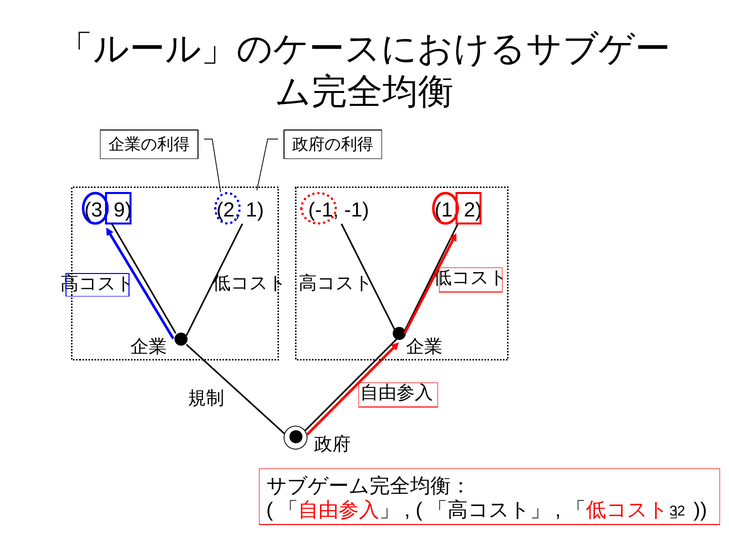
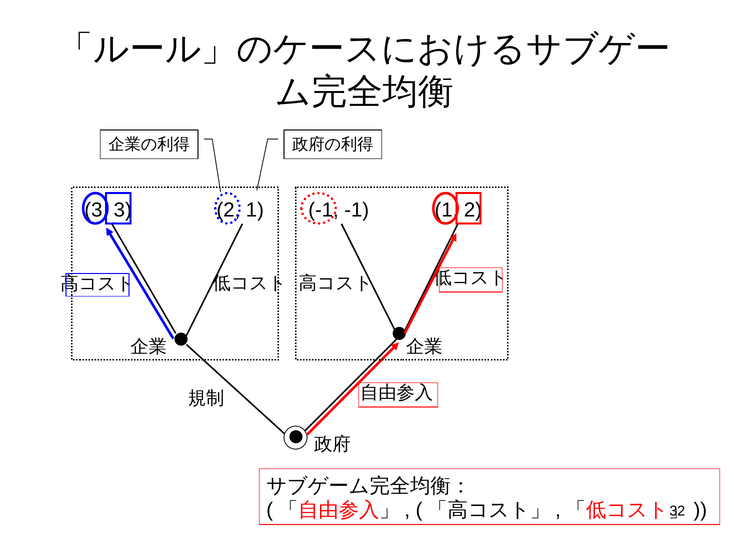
3 9: 9 -> 3 (123, 210)
